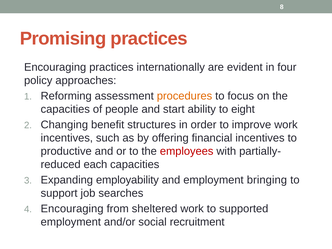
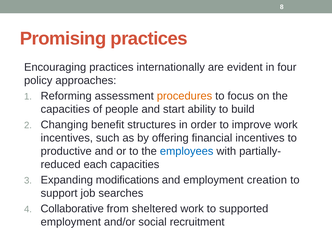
eight: eight -> build (243, 109)
employees colour: red -> blue (187, 151)
employability: employability -> modifications (127, 180)
bringing: bringing -> creation (267, 180)
Encouraging: Encouraging -> Collaborative (72, 209)
